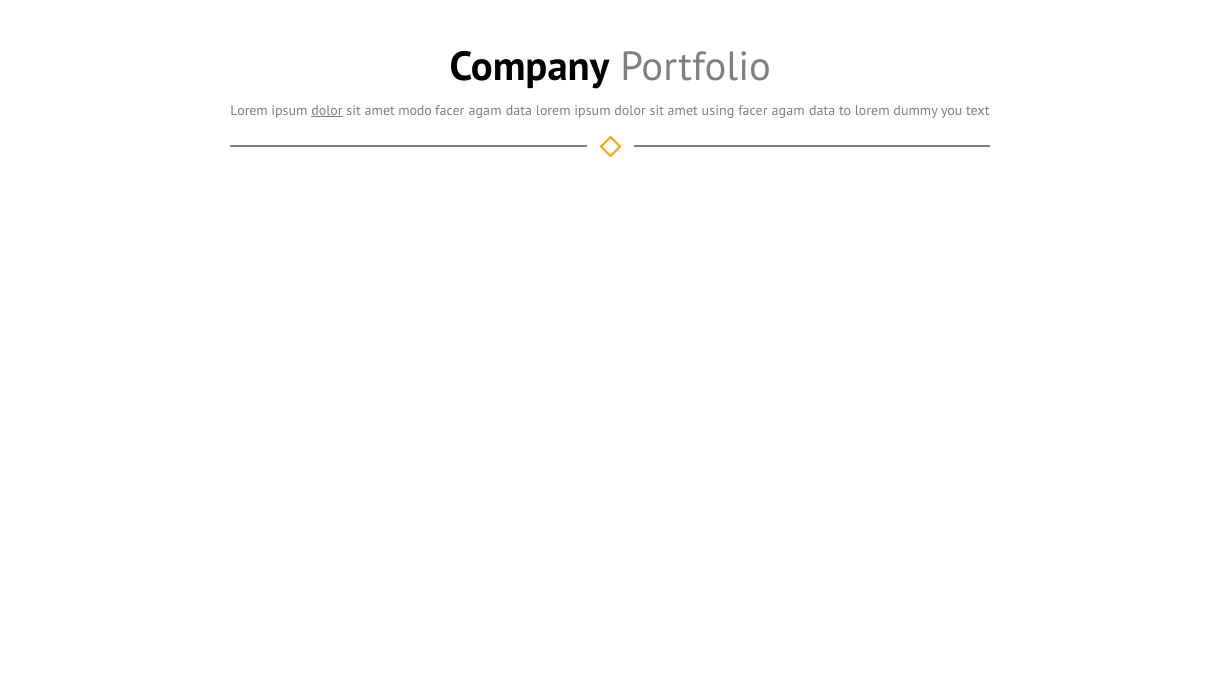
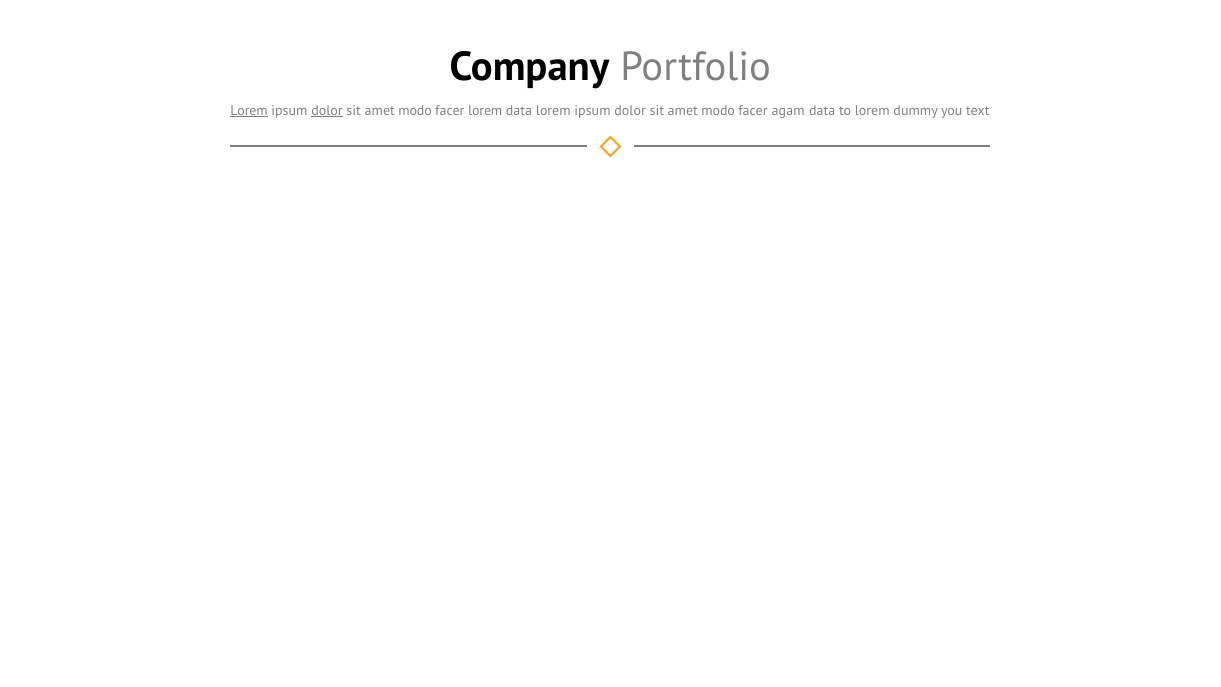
Lorem underline: none -> present (249, 111)
agam: agam -> lorem (485, 111)
using: using -> modo (718, 111)
